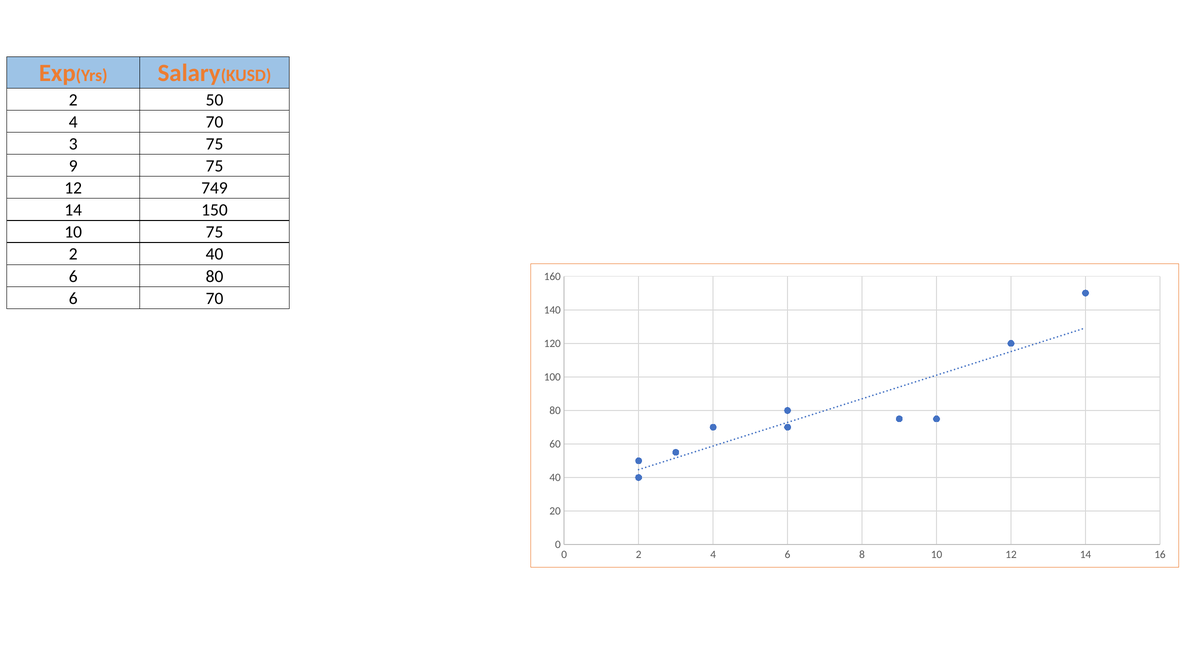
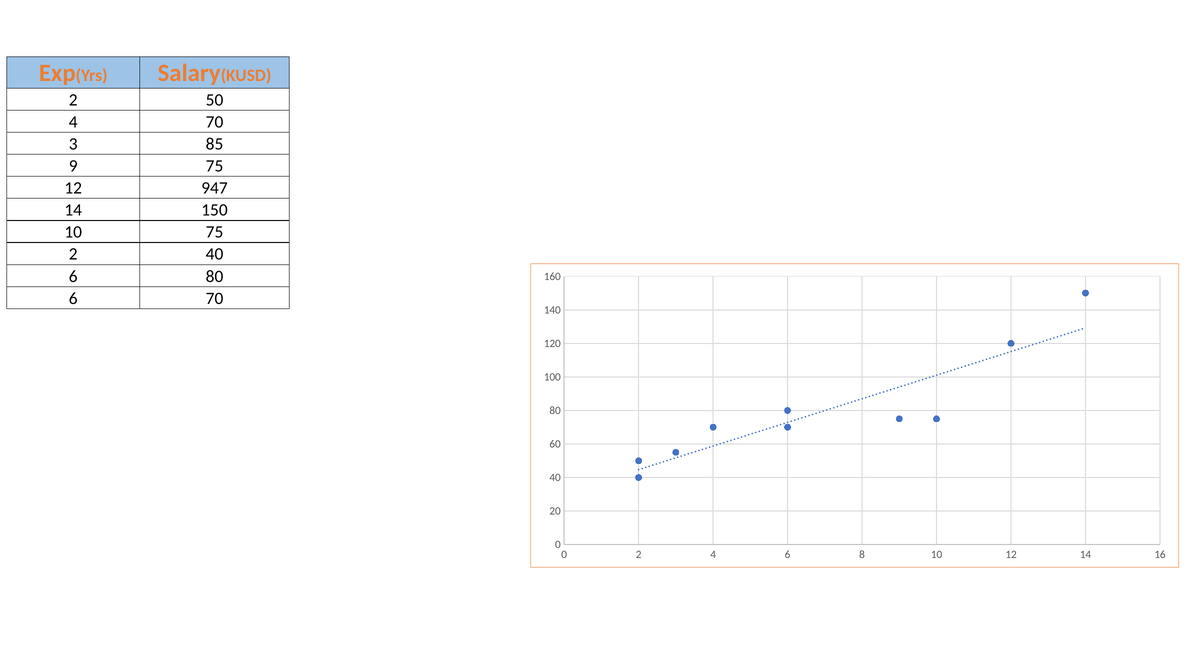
3 75: 75 -> 85 (215, 144)
749: 749 -> 947 (215, 188)
